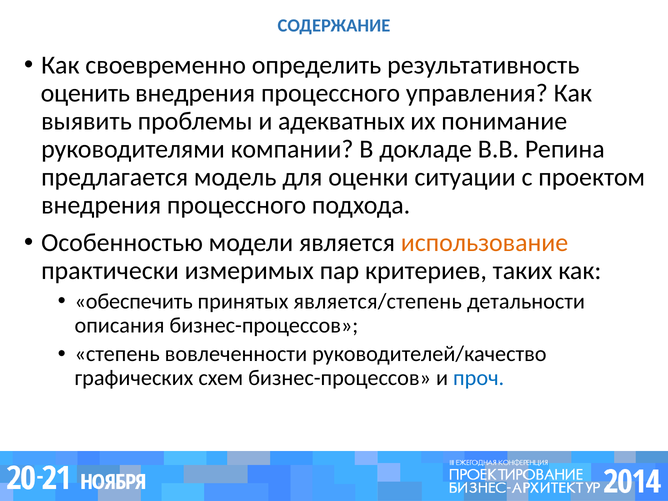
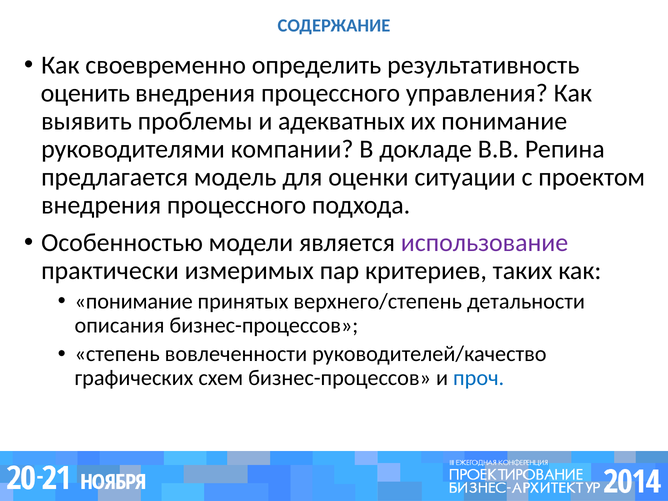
использование colour: orange -> purple (485, 243)
обеспечить: обеспечить -> понимание (134, 301)
является/степень: является/степень -> верхнего/степень (378, 301)
